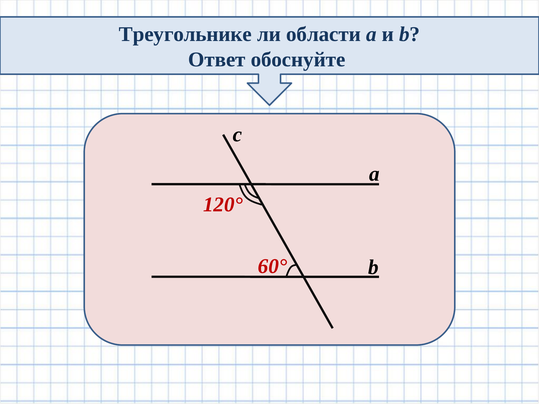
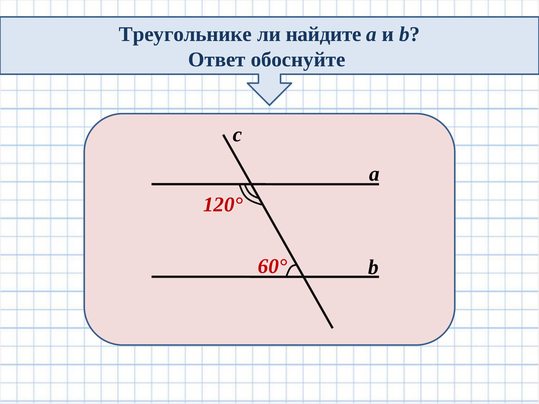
области: области -> найдите (324, 34)
